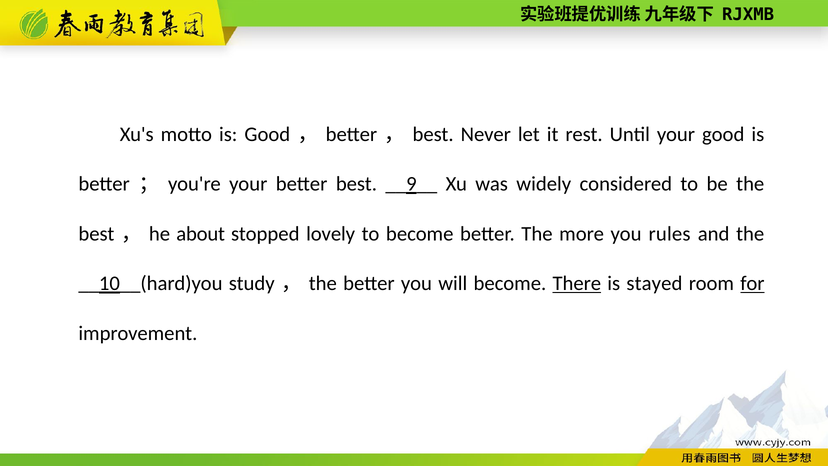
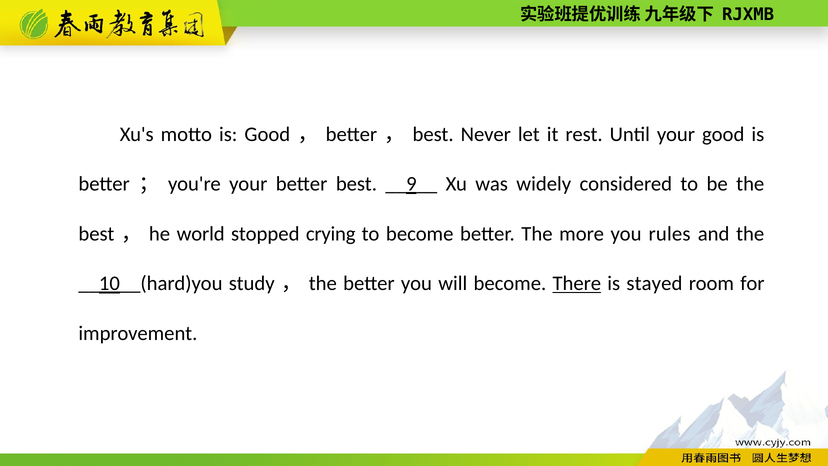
about: about -> world (201, 234)
lovely: lovely -> crying (331, 234)
for underline: present -> none (752, 283)
